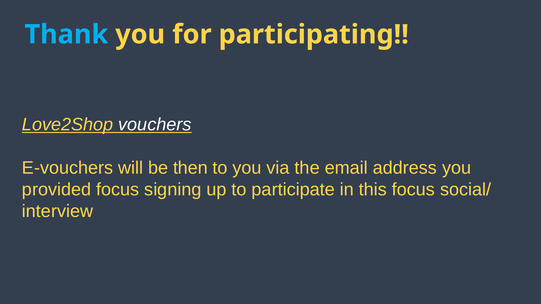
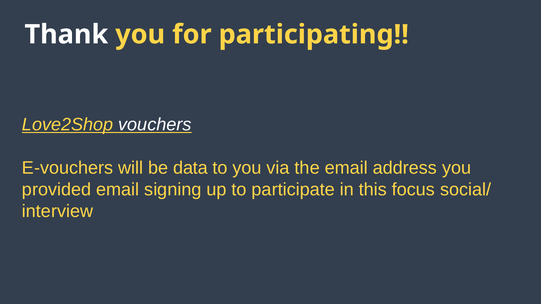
Thank colour: light blue -> white (66, 35)
then: then -> data (190, 168)
provided focus: focus -> email (118, 190)
